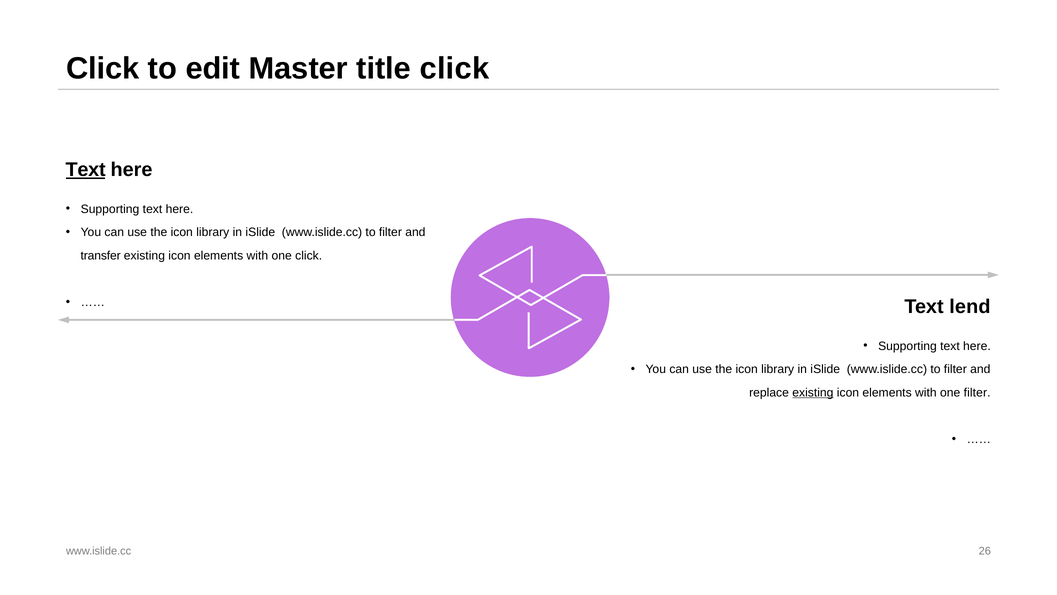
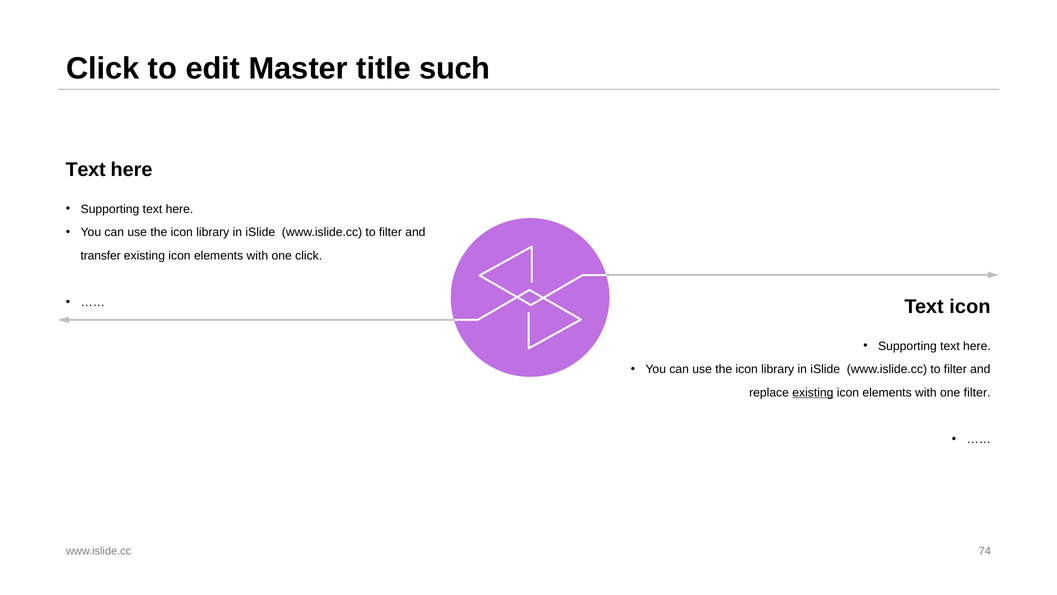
title click: click -> such (455, 68)
Text underline: present -> none (86, 170)
Text lend: lend -> icon (970, 306)
26: 26 -> 74 (985, 551)
